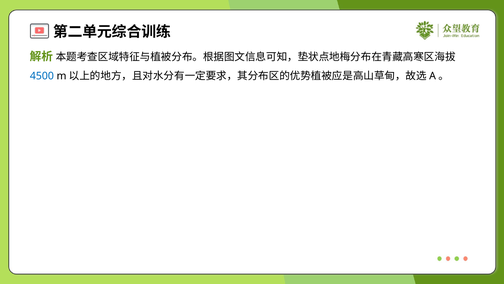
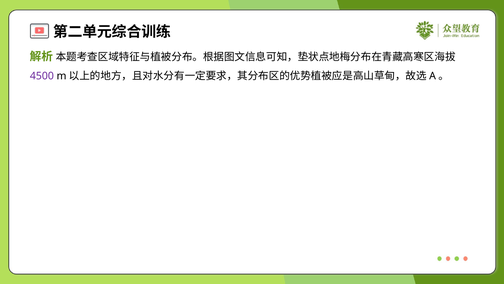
4500 colour: blue -> purple (42, 76)
